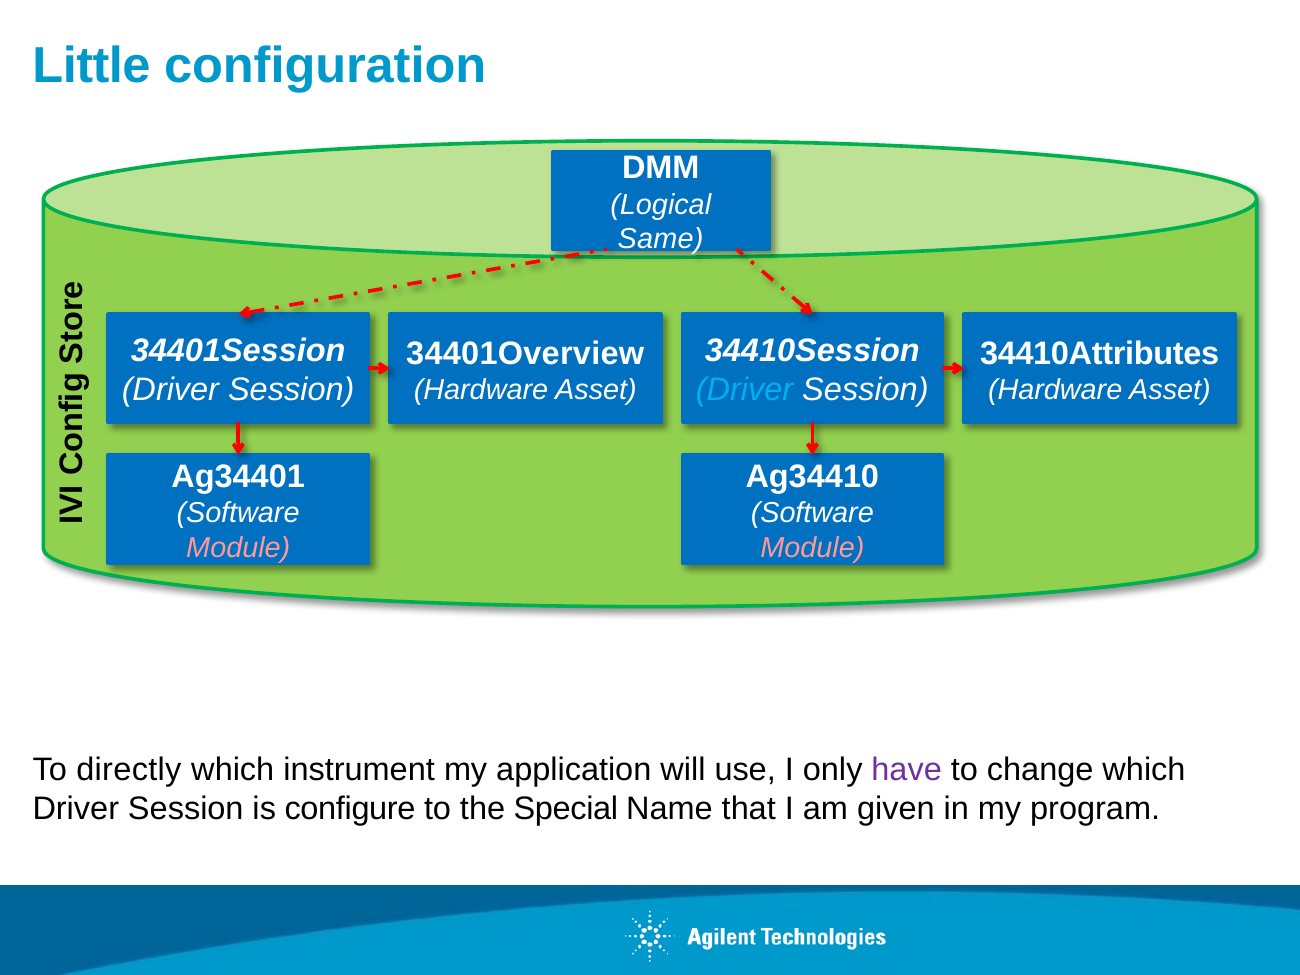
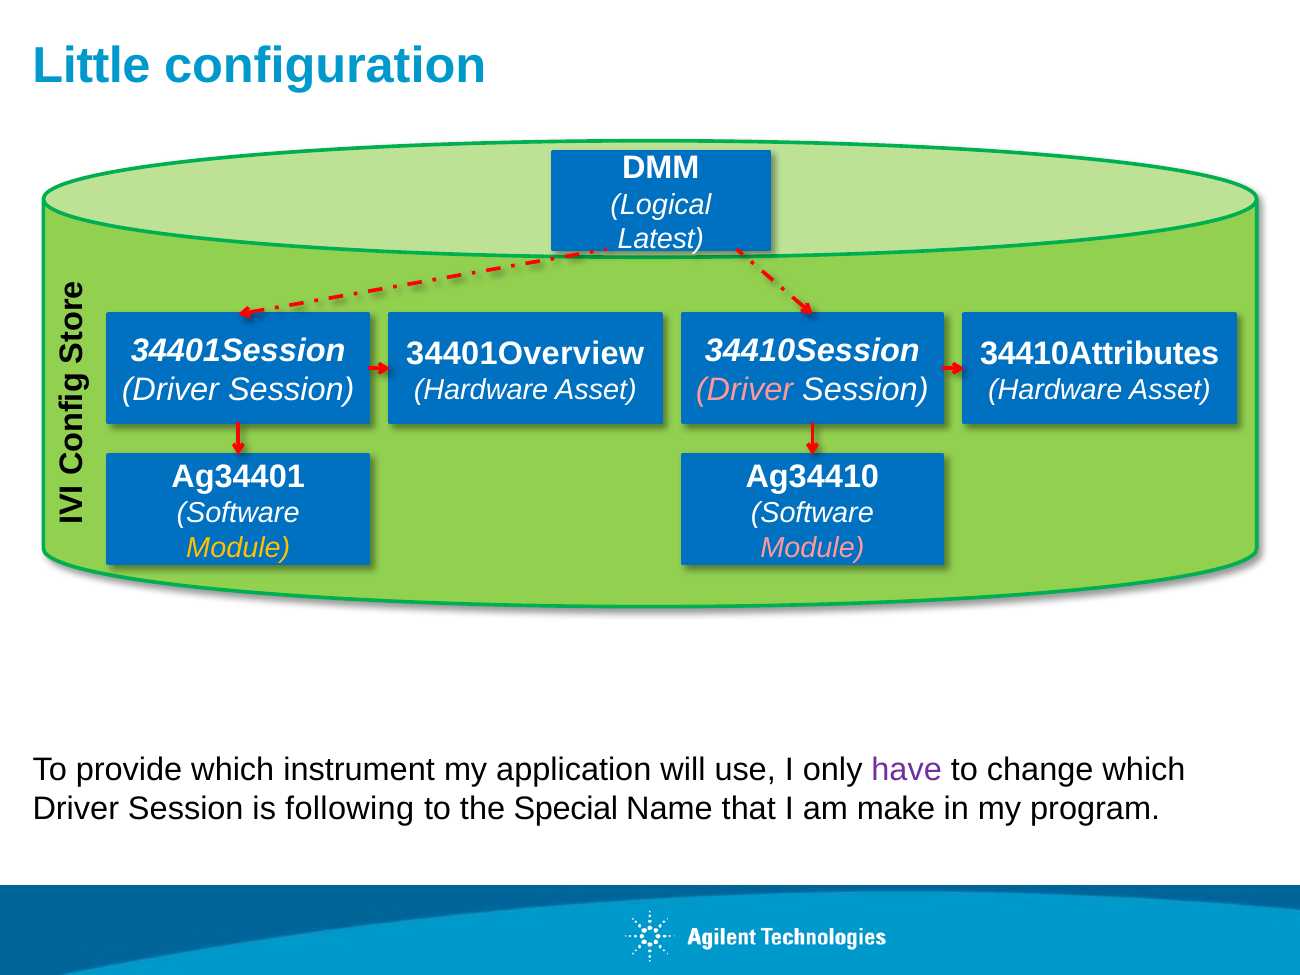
Same: Same -> Latest (661, 239)
Driver colour: light blue -> pink (745, 390)
Module colour: pink -> yellow (238, 548)
directly: directly -> provide (129, 769)
configure: configure -> following (350, 808)
given: given -> make (896, 808)
